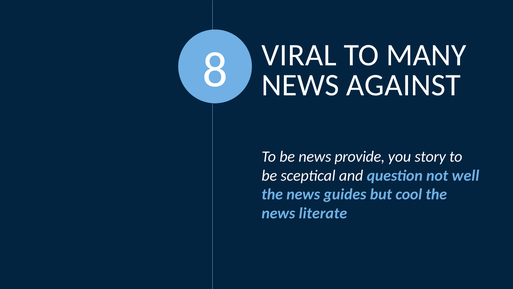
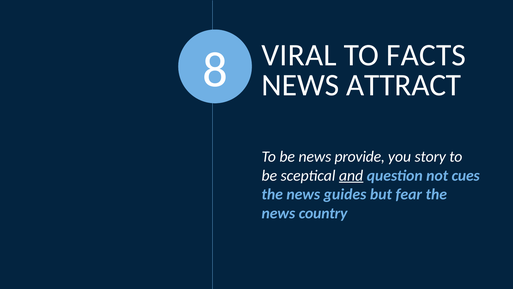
MANY: MANY -> FACTS (426, 55)
AGAINST: AGAINST -> ATTRACT (404, 85)
and underline: none -> present (351, 175)
well: well -> cues (466, 175)
cool: cool -> fear (409, 194)
literate: literate -> country (323, 213)
